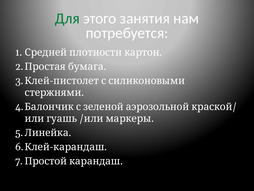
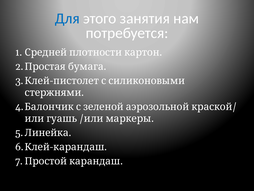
Для colour: green -> blue (67, 18)
